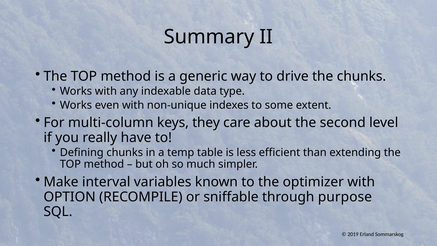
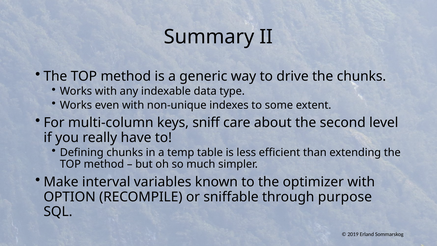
they: they -> sniff (206, 123)
